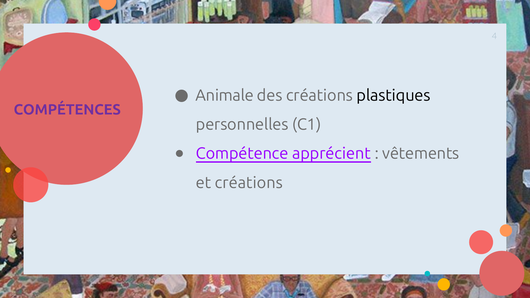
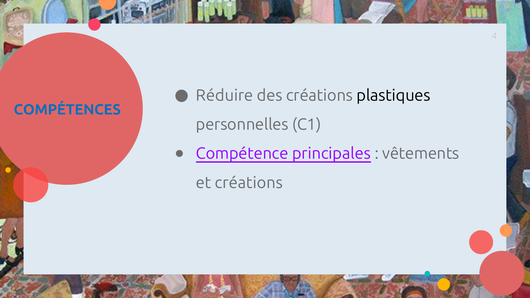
Animale: Animale -> Réduire (225, 95)
COMPÉTENCES colour: purple -> blue (67, 110)
apprécient: apprécient -> principales (331, 154)
